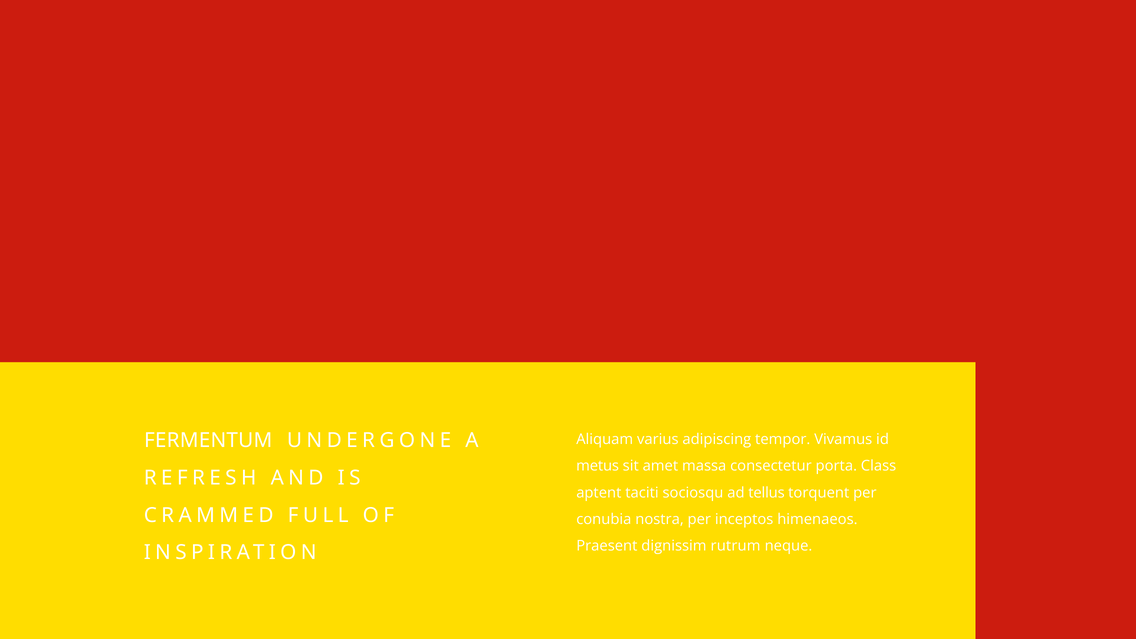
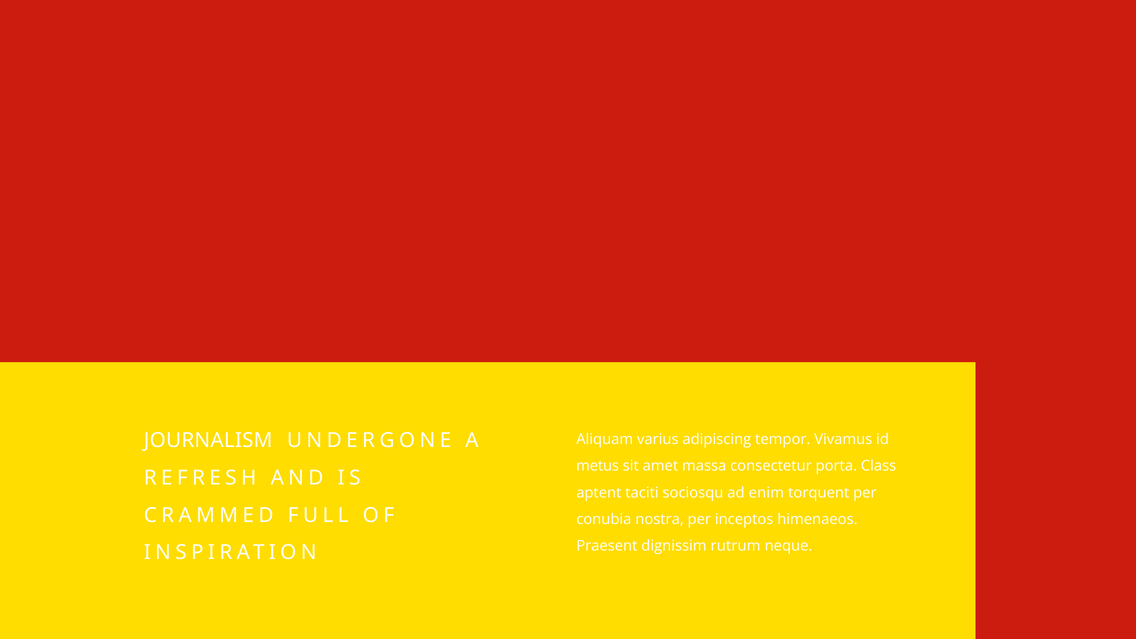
FERMENTUM: FERMENTUM -> JOURNALISM (208, 441)
tellus: tellus -> enim (766, 493)
